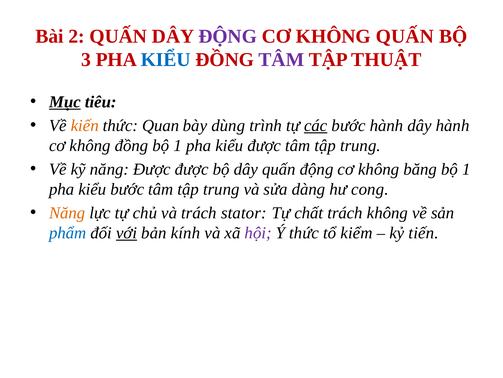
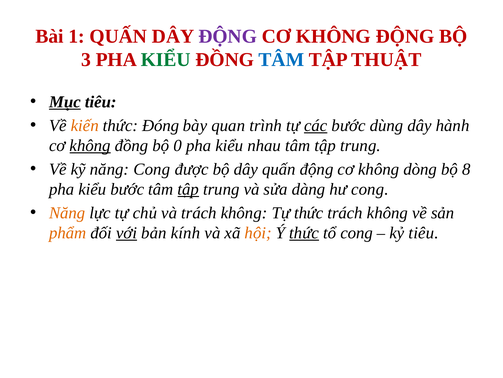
2: 2 -> 1 (77, 36)
KHÔNG QUẤN: QUẤN -> ĐỘNG (405, 36)
KIỂU colour: blue -> green (166, 60)
TÂM colour: purple -> blue (281, 60)
Quan: Quan -> Đóng (161, 125)
dùng: dùng -> quan (228, 125)
bước hành: hành -> dùng (387, 125)
không underline: none -> present (90, 145)
đồng bộ 1: 1 -> 0 (178, 145)
kiểu được: được -> nhau (264, 145)
năng Được: Được -> Cong (152, 169)
băng: băng -> dòng (420, 169)
1: 1 -> 8 (466, 169)
tập underline: none -> present (188, 189)
và trách stator: stator -> không (244, 212)
Tự chất: chất -> thức (309, 212)
phẩm colour: blue -> orange (68, 233)
hội colour: purple -> orange (258, 233)
thức underline: none -> present (304, 233)
tổ kiểm: kiểm -> cong (357, 233)
kỷ tiến: tiến -> tiêu (424, 233)
